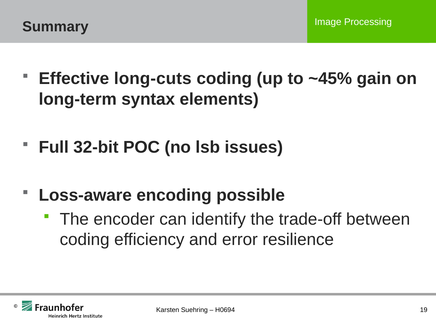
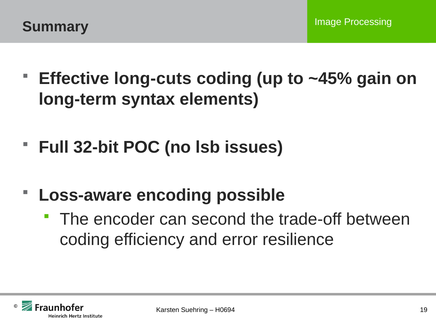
identify: identify -> second (219, 219)
